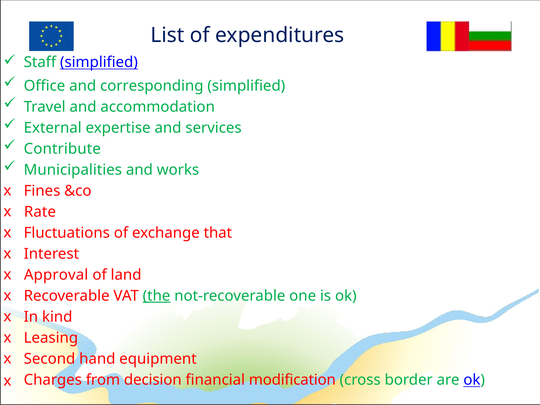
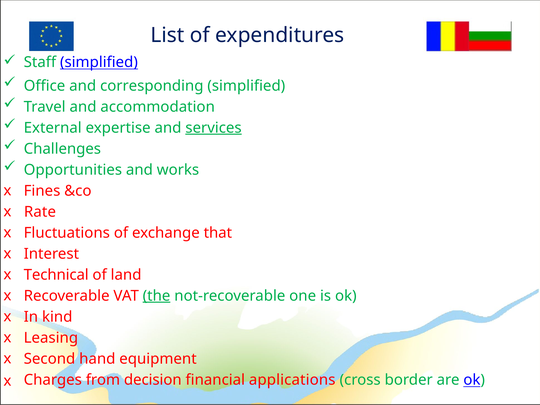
services underline: none -> present (214, 128)
Contribute: Contribute -> Challenges (62, 149)
Municipalities: Municipalities -> Opportunities (73, 170)
Approval: Approval -> Technical (56, 275)
modification: modification -> applications (292, 380)
